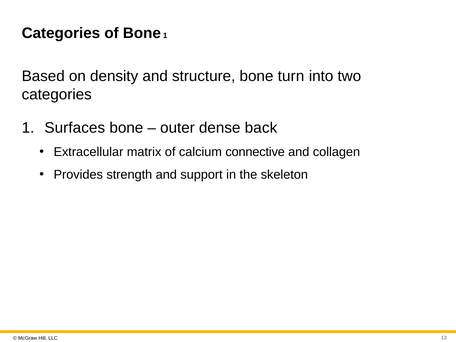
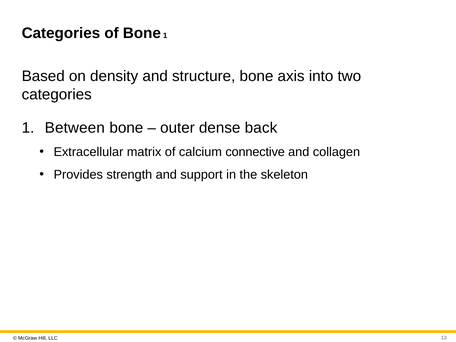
turn: turn -> axis (291, 76)
Surfaces: Surfaces -> Between (75, 128)
